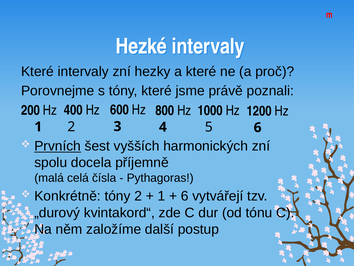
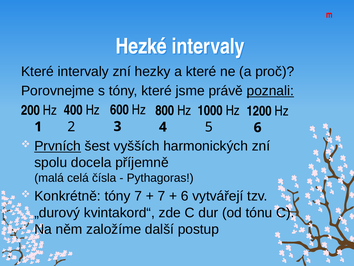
poznali underline: none -> present (270, 91)
tóny 2: 2 -> 7 (138, 196)
1: 1 -> 7 (161, 196)
